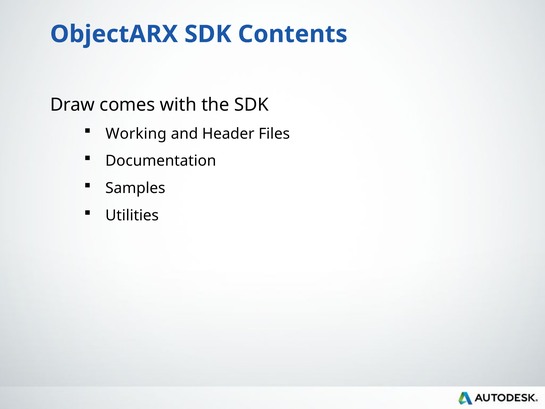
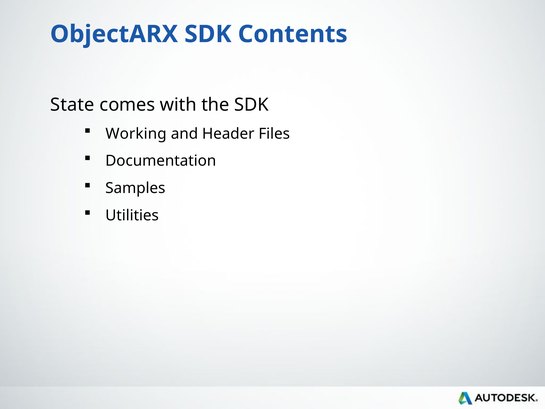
Draw: Draw -> State (72, 105)
